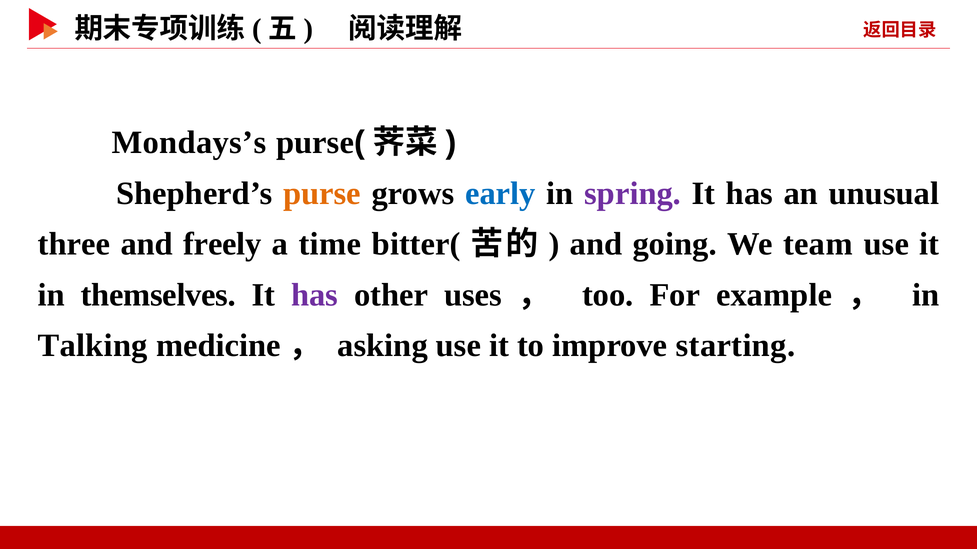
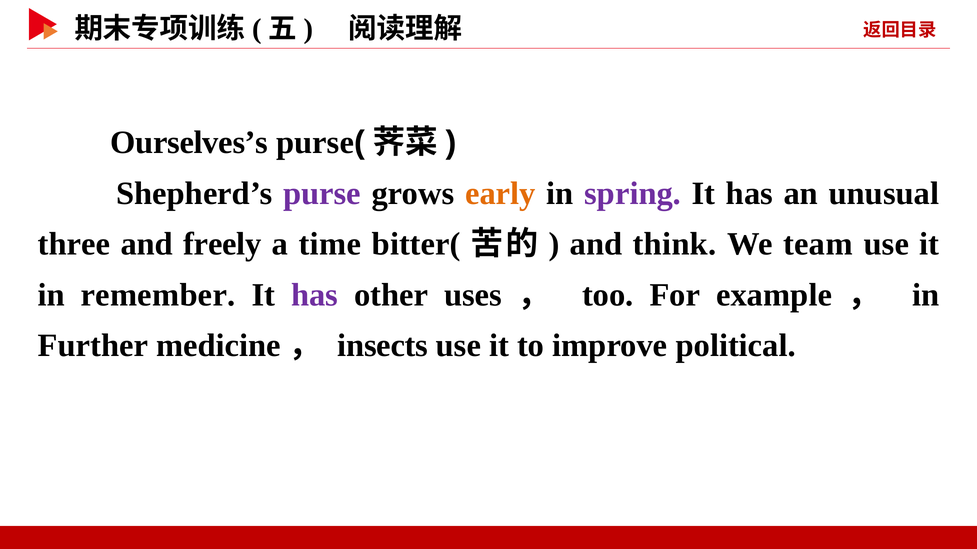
Mondays’s: Mondays’s -> Ourselves’s (189, 143)
purse colour: orange -> purple (322, 193)
early colour: blue -> orange (500, 193)
going: going -> think (675, 244)
themselves: themselves -> remember (158, 295)
Talking: Talking -> Further (93, 346)
asking: asking -> insects (383, 346)
starting: starting -> political (736, 346)
